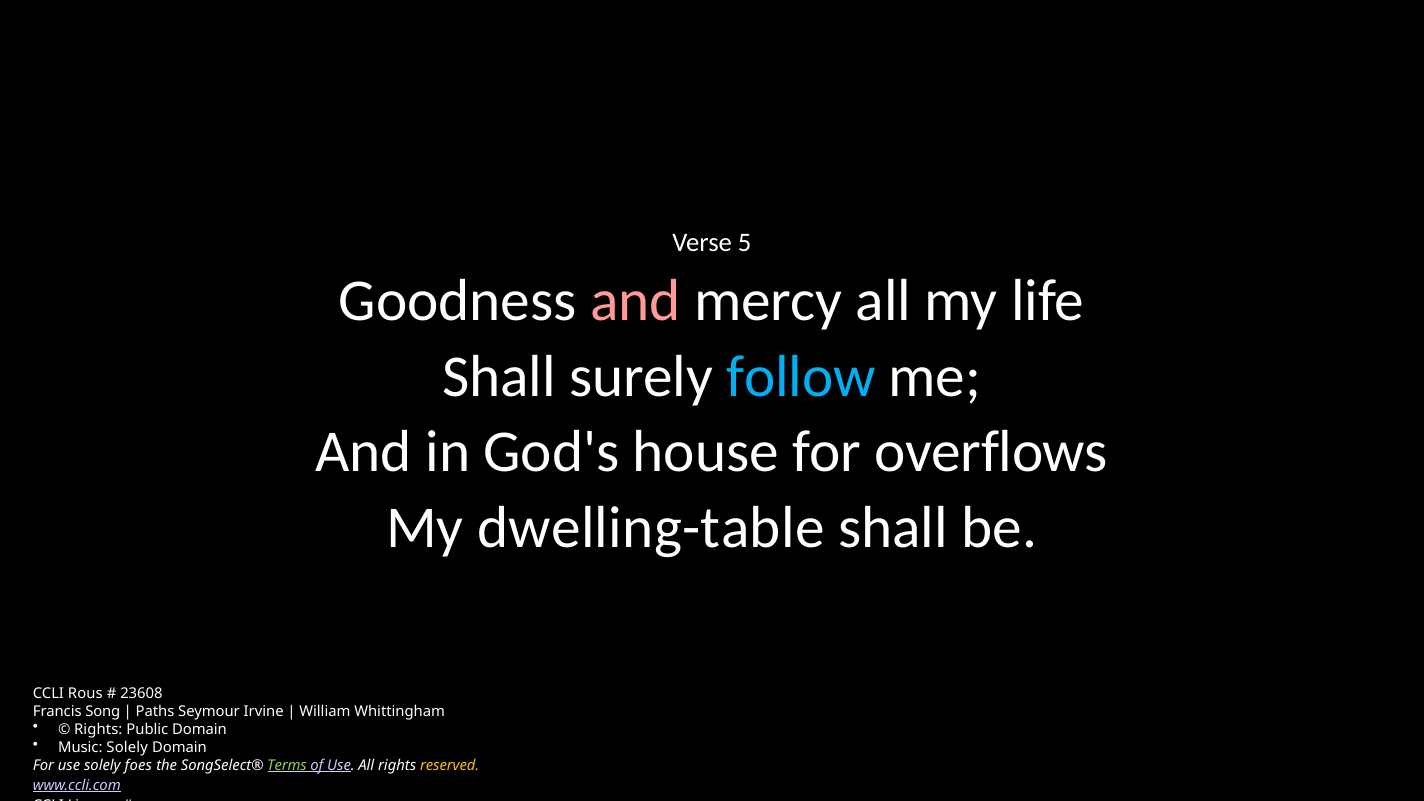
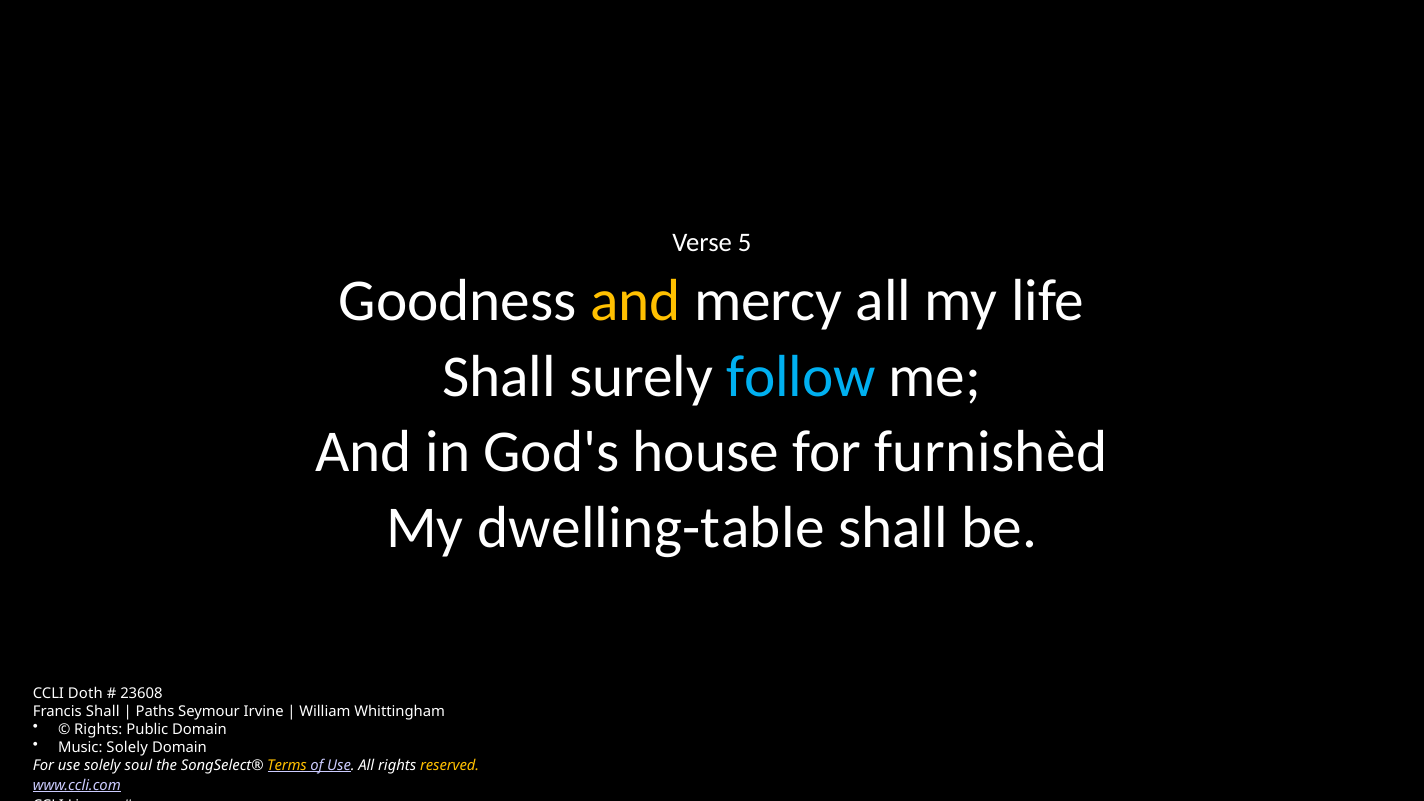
and colour: pink -> yellow (635, 301)
overflows: overflows -> furnishèd (991, 452)
Rous: Rous -> Doth (85, 694)
Francis Song: Song -> Shall (103, 712)
foes: foes -> soul (138, 765)
Terms colour: light green -> yellow (287, 765)
